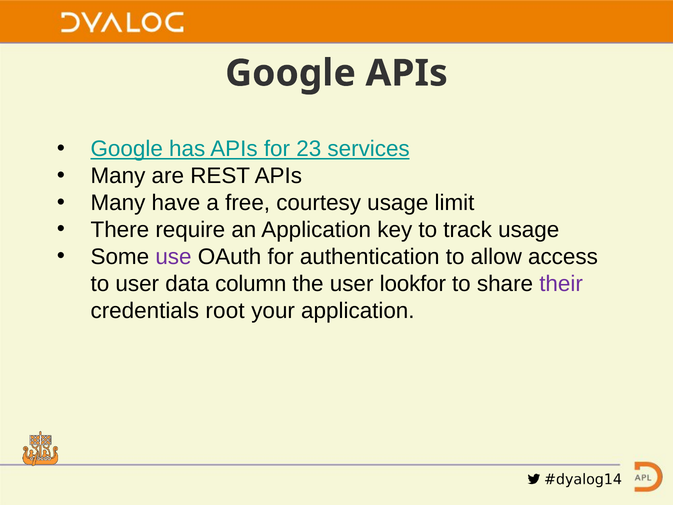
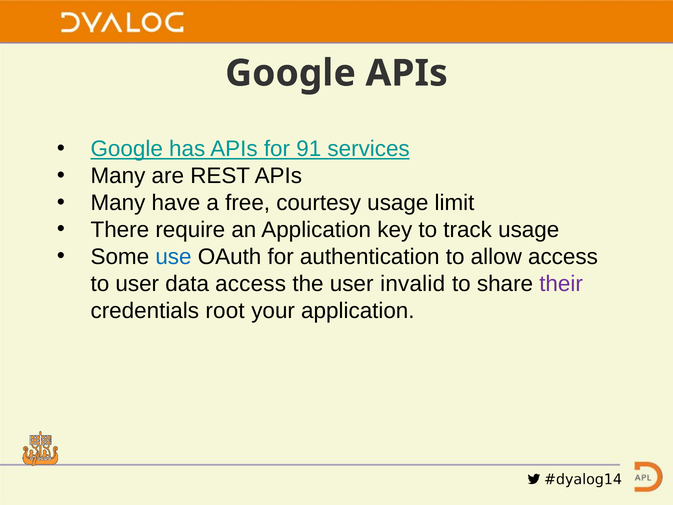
23: 23 -> 91 (309, 149)
use colour: purple -> blue (173, 257)
data column: column -> access (251, 284)
lookfor: lookfor -> invalid (413, 284)
